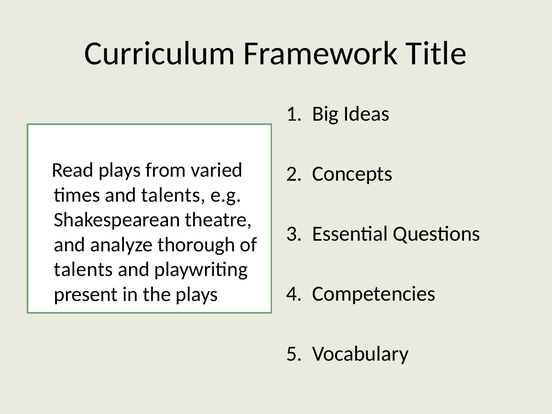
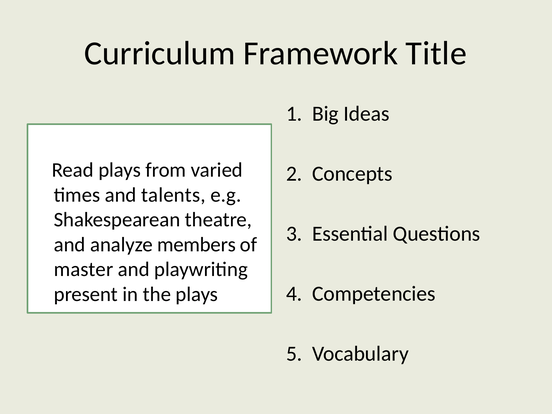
thorough: thorough -> members (196, 245)
talents: talents -> master (84, 269)
